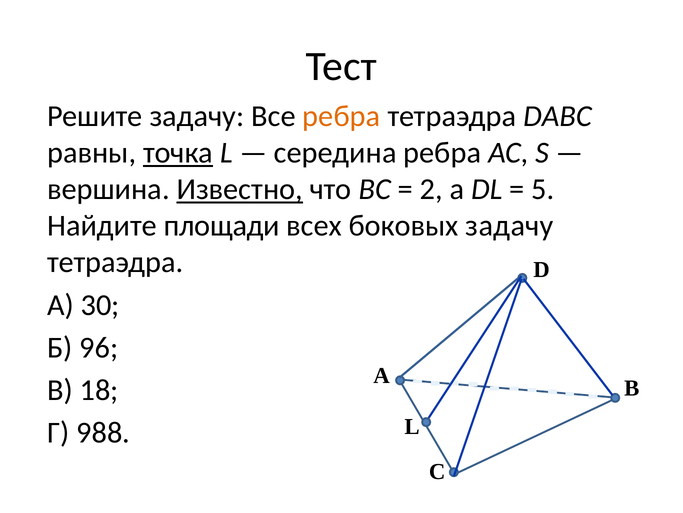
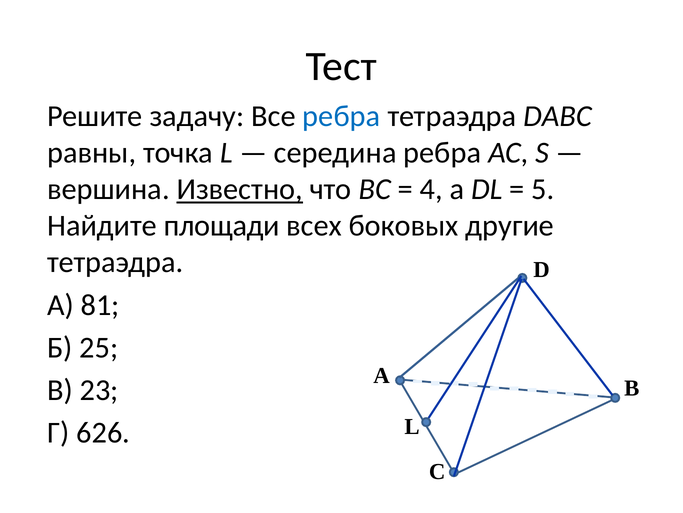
ребра colour: orange -> blue (341, 116)
точка underline: present -> none (178, 153)
2: 2 -> 4 (431, 189)
боковых задачу: задачу -> другие (510, 226)
30: 30 -> 81 (100, 305)
96: 96 -> 25 (99, 347)
18: 18 -> 23 (99, 390)
988: 988 -> 626 (103, 432)
